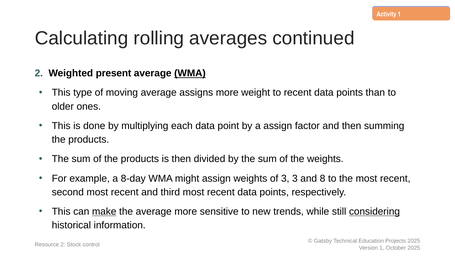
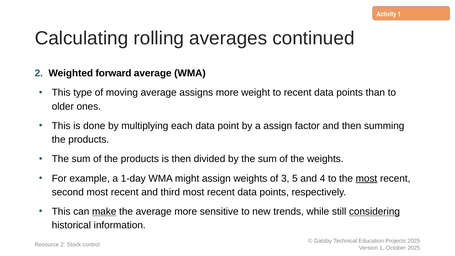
present: present -> forward (114, 73)
WMA underline: present -> none (190, 73)
8-day: 8-day -> 1-day (133, 178)
3 3: 3 -> 5 (295, 178)
8: 8 -> 4 (323, 178)
most underline: none -> present (366, 178)
